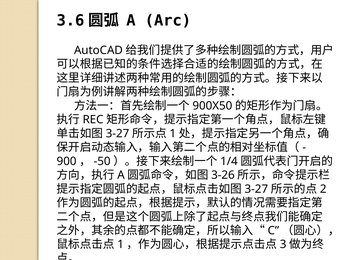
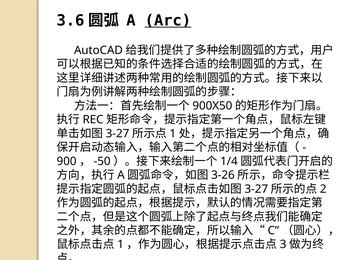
Arc underline: none -> present (168, 21)
